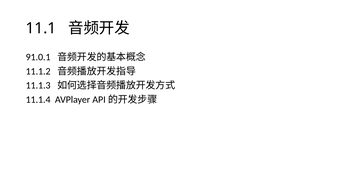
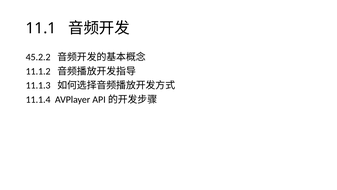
91.0.1: 91.0.1 -> 45.2.2 (38, 57)
